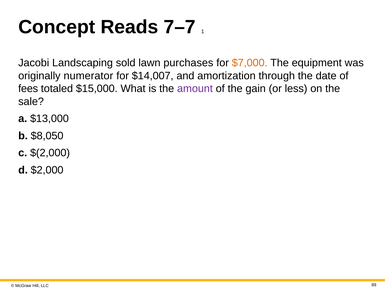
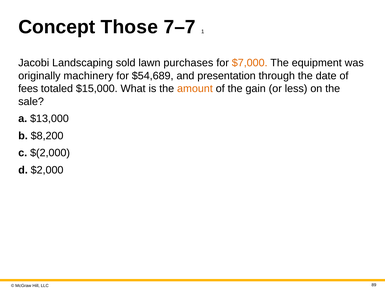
Reads: Reads -> Those (129, 27)
numerator: numerator -> machinery (88, 76)
$14,007: $14,007 -> $54,689 (153, 76)
amortization: amortization -> presentation (227, 76)
amount colour: purple -> orange (195, 89)
$8,050: $8,050 -> $8,200 (47, 136)
